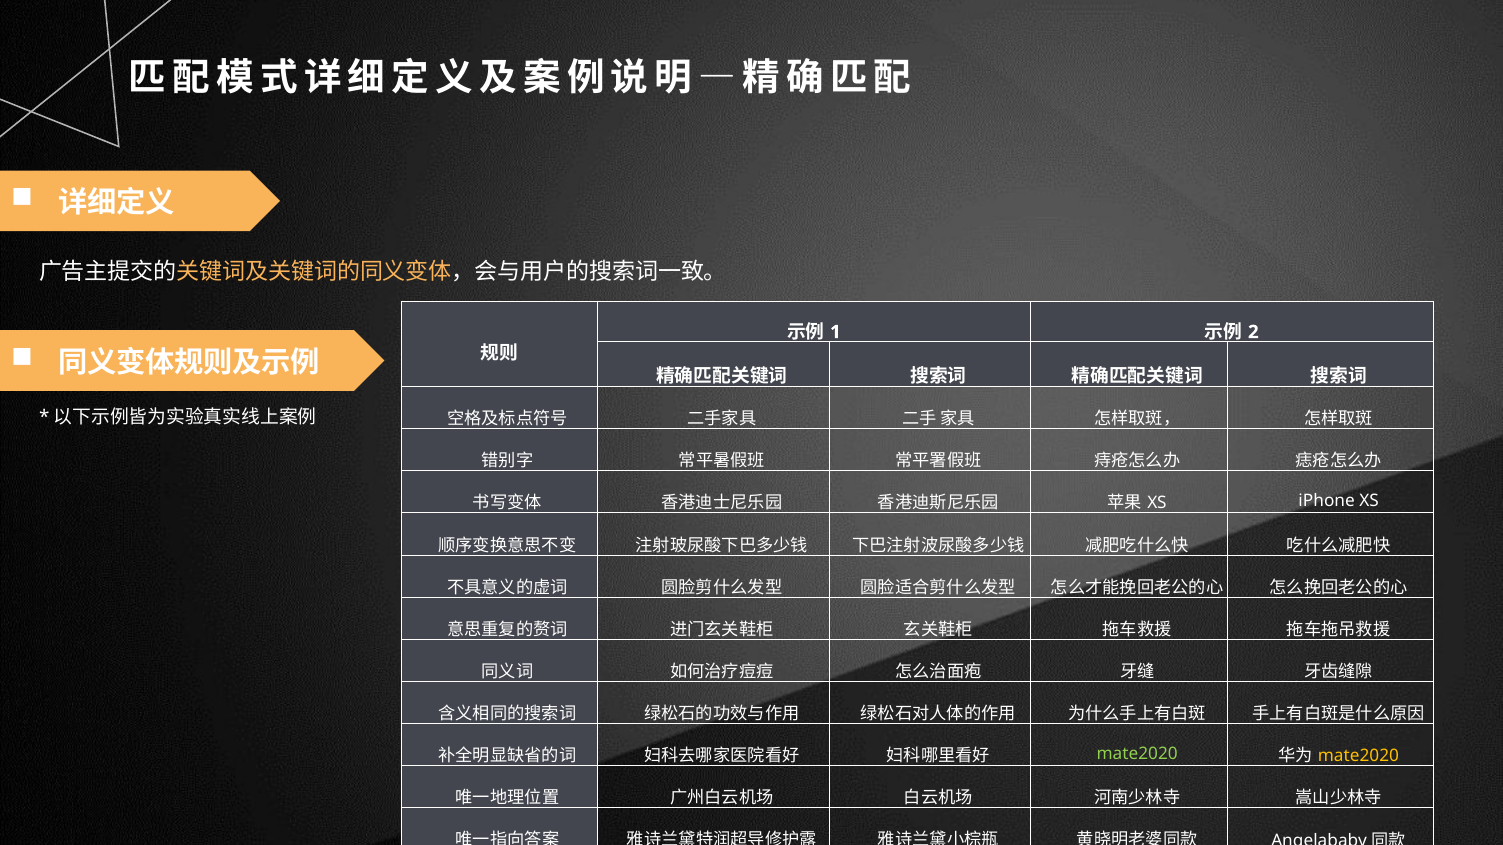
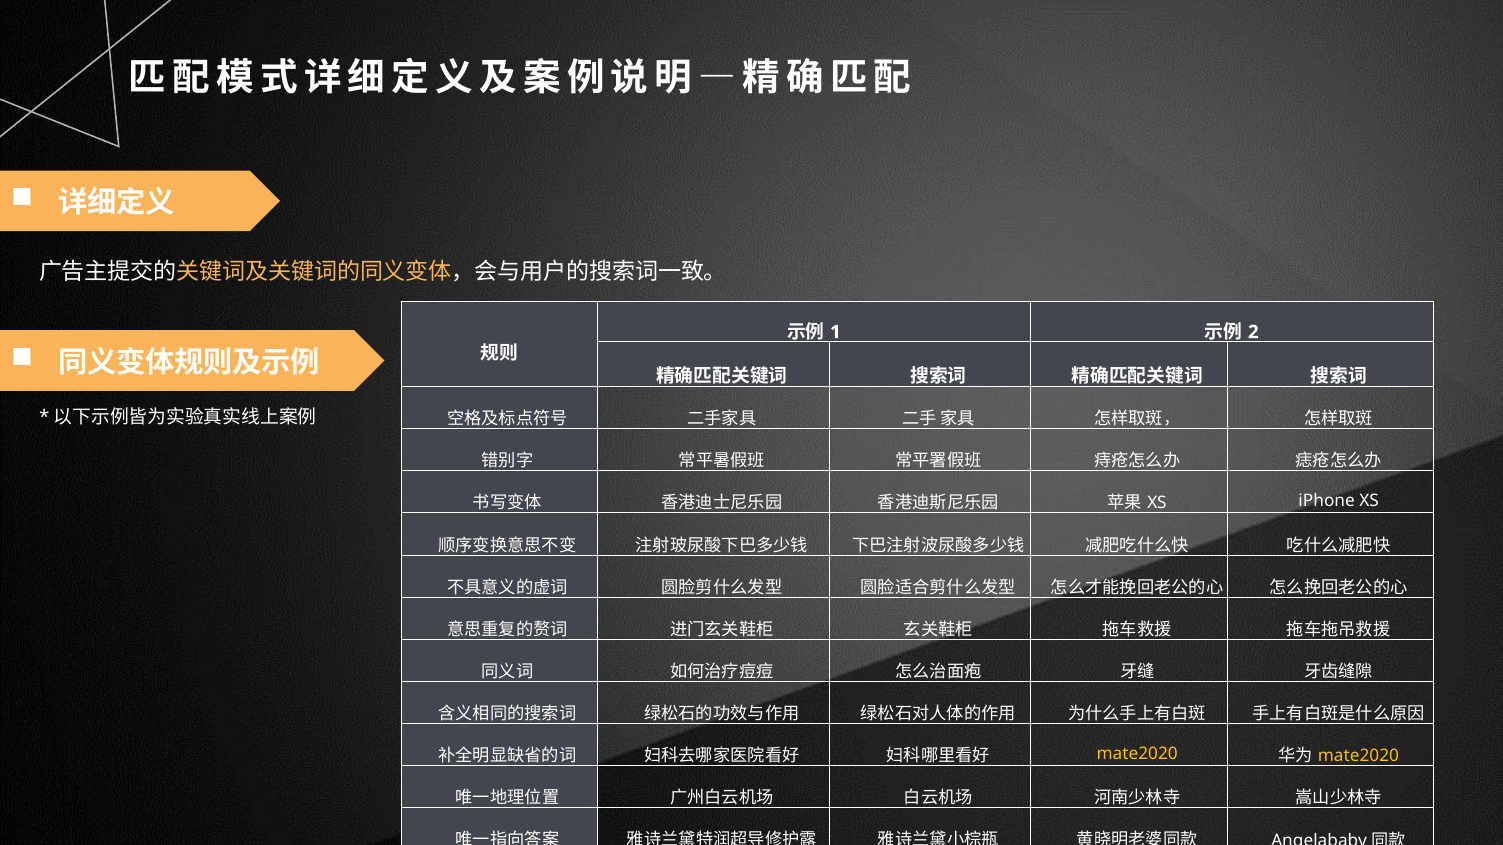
mate2020 colour: light green -> yellow (1137, 754)
